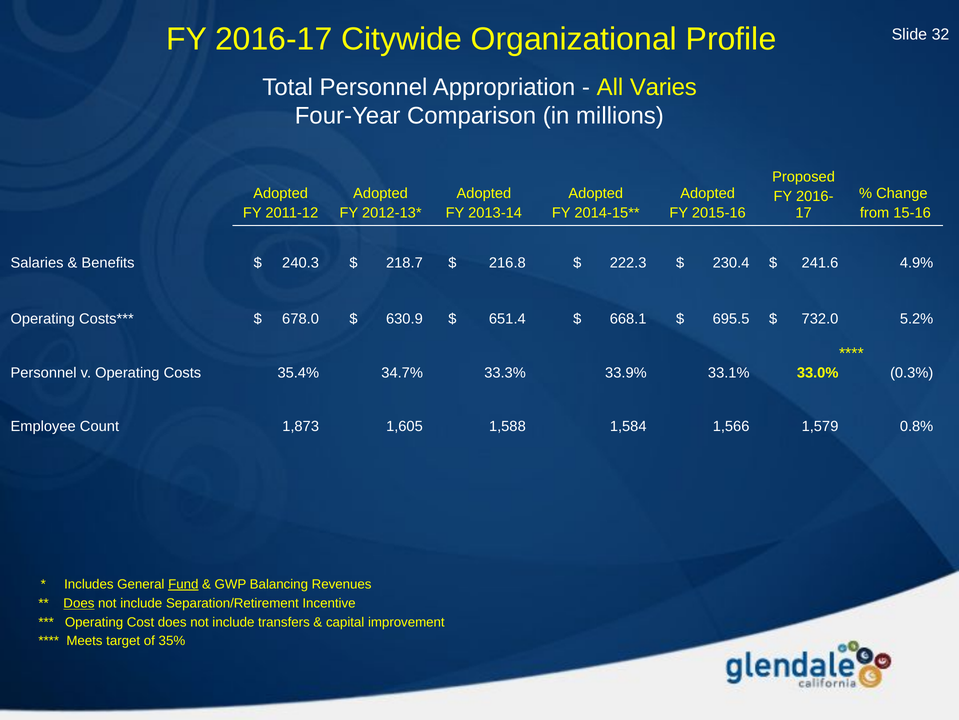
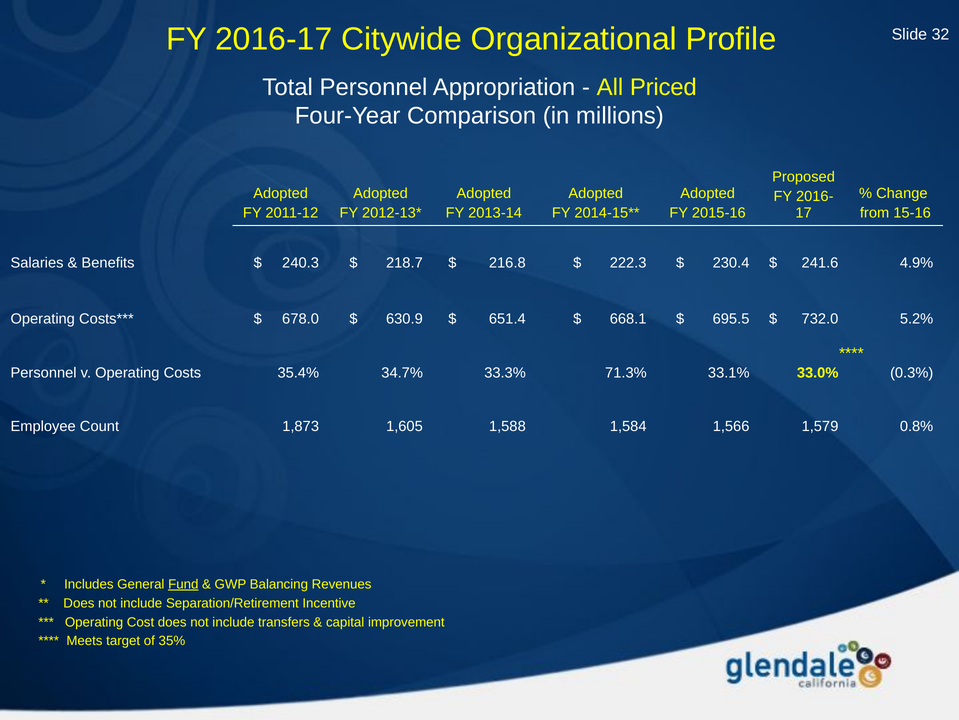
Varies: Varies -> Priced (663, 87)
33.9%: 33.9% -> 71.3% (626, 372)
Does underline: present -> none (79, 603)
